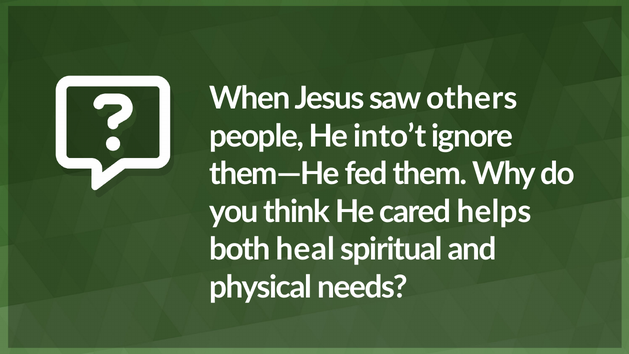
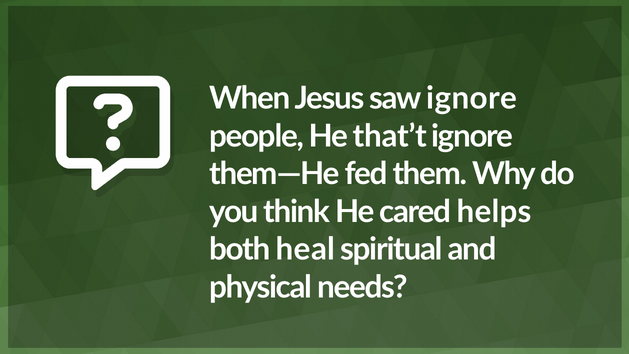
saw others: others -> ignore (472, 98)
into’t: into’t -> that’t (390, 136)
